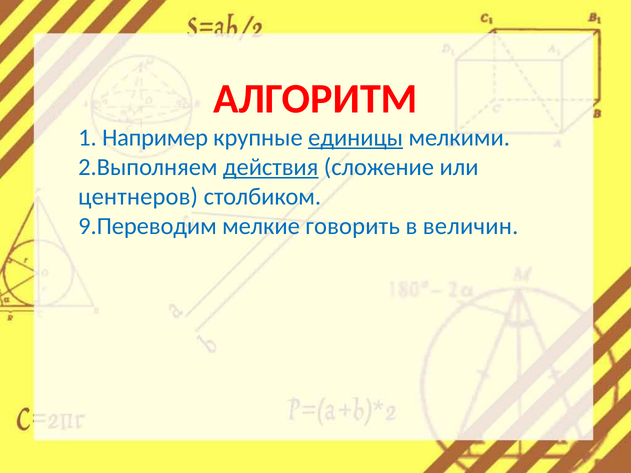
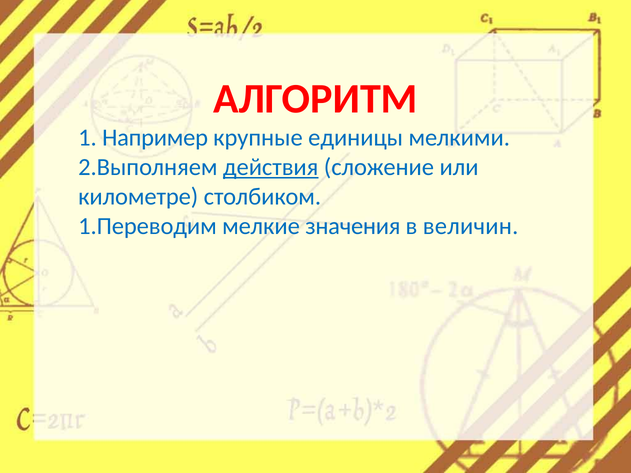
единицы underline: present -> none (356, 138)
центнеров: центнеров -> километре (138, 197)
9.Переводим: 9.Переводим -> 1.Переводим (147, 226)
говорить: говорить -> значения (353, 226)
